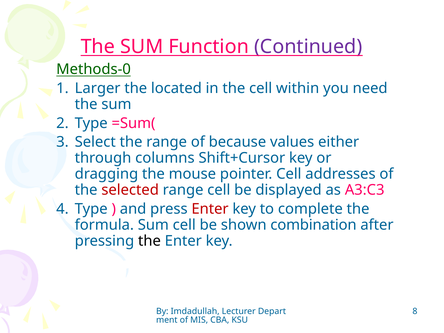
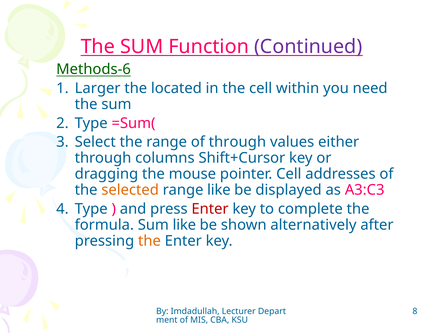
Methods-0: Methods-0 -> Methods-6 (94, 69)
of because: because -> through (237, 142)
selected colour: red -> orange (130, 190)
range cell: cell -> like (219, 190)
Sum cell: cell -> like (184, 225)
combination: combination -> alternatively (313, 225)
the colour: black -> orange (149, 241)
